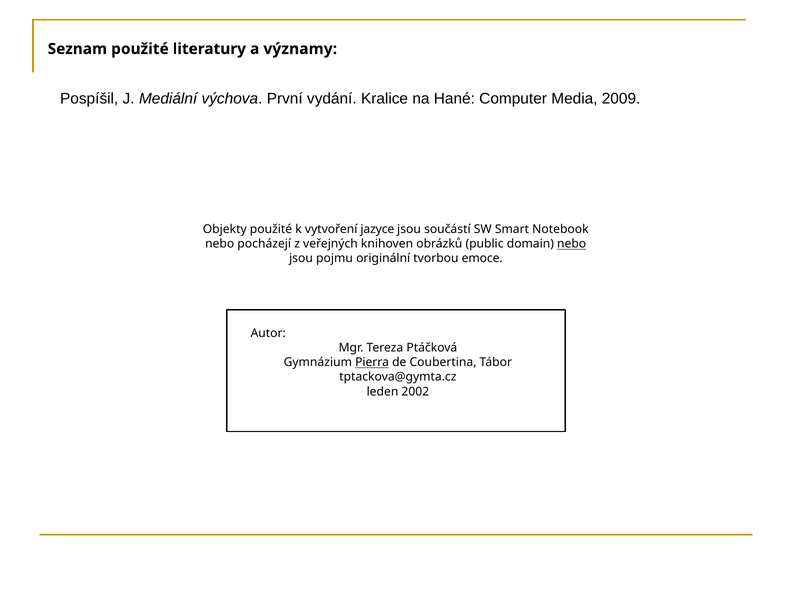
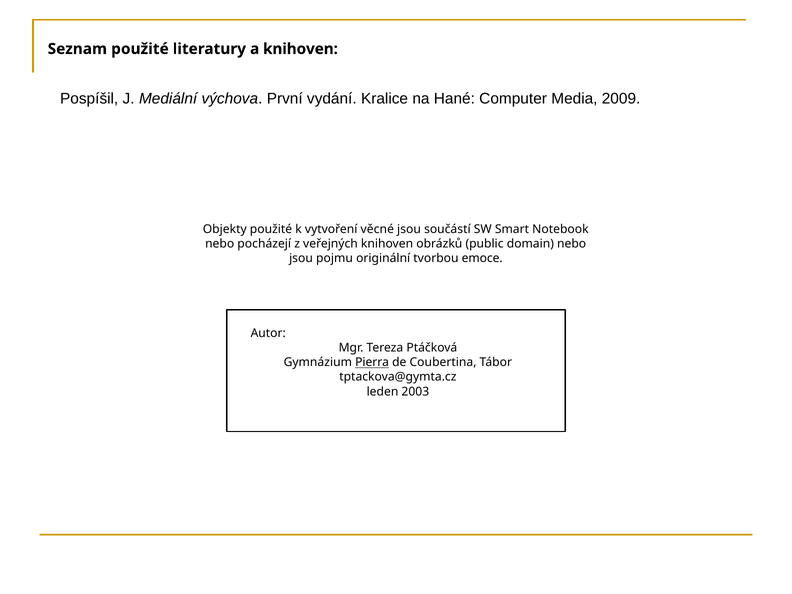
a významy: významy -> knihoven (300, 49)
jazyce: jazyce -> věcné (377, 229)
nebo underline: present -> none (572, 244)
2002: 2002 -> 2003 (415, 392)
